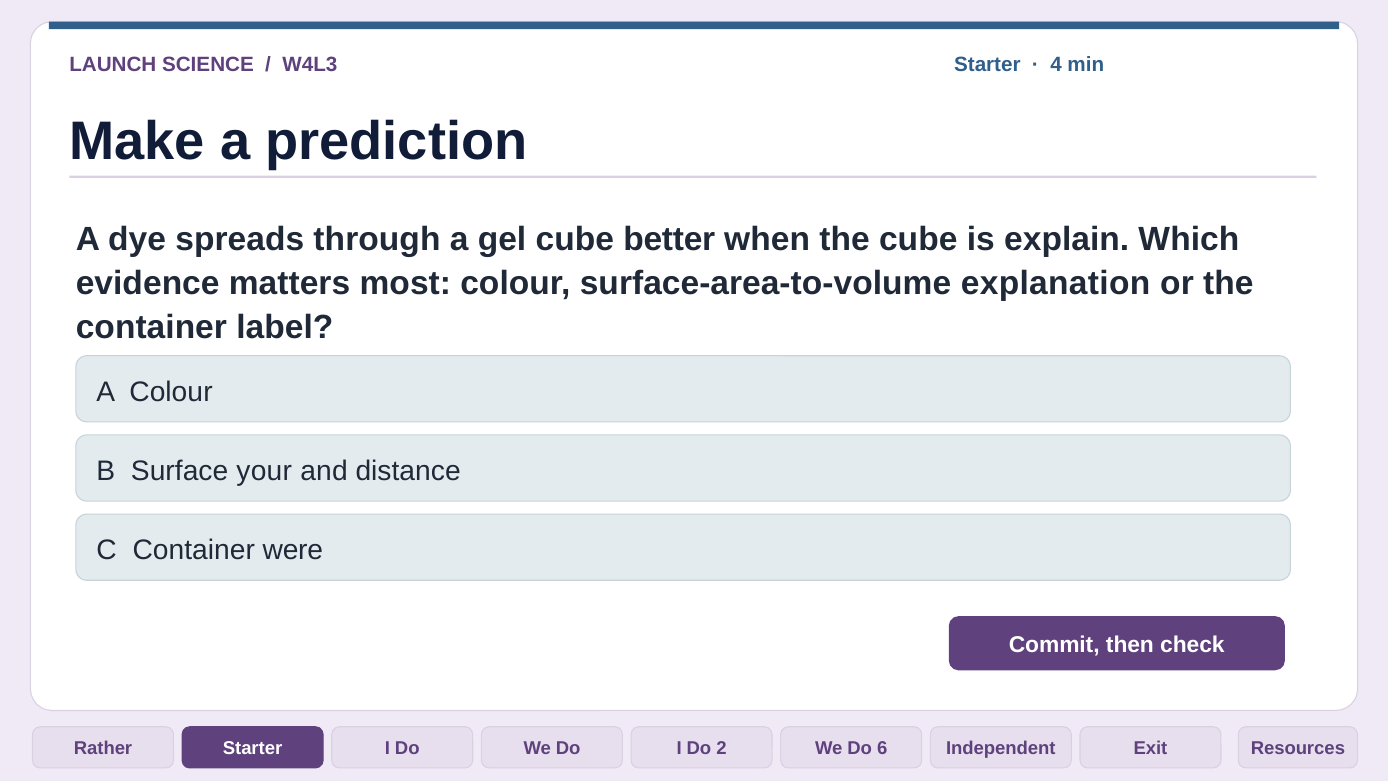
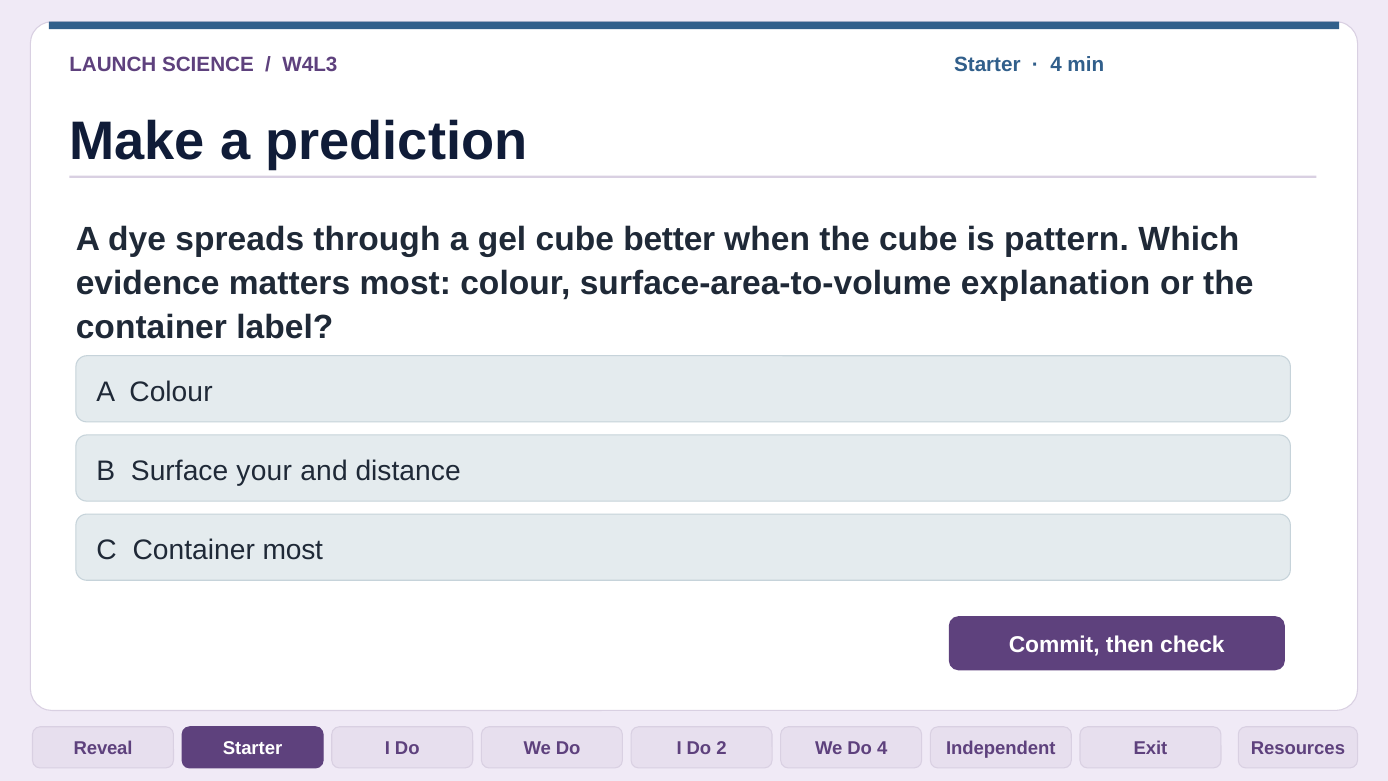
explain: explain -> pattern (1067, 239)
Container were: were -> most (293, 550)
Rather: Rather -> Reveal (103, 748)
Do 6: 6 -> 4 (882, 748)
